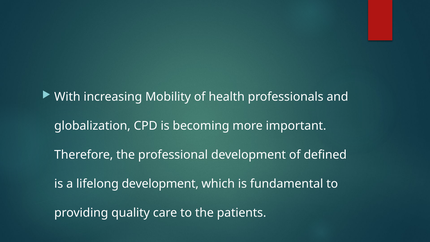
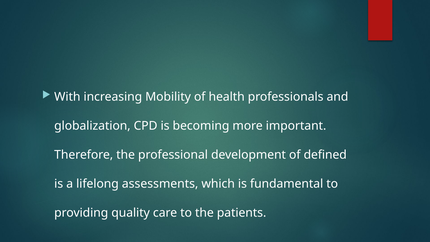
lifelong development: development -> assessments (160, 184)
